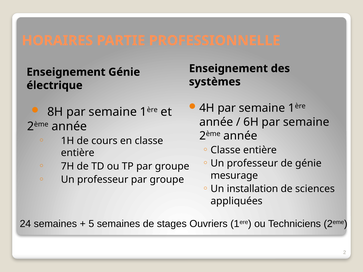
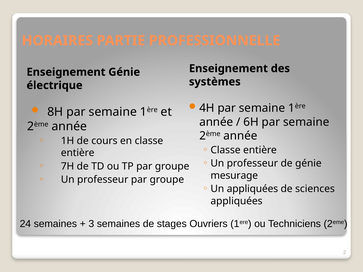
Un installation: installation -> appliquées (252, 189)
5: 5 -> 3 (91, 224)
